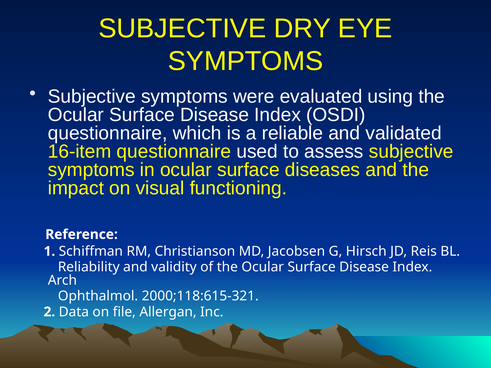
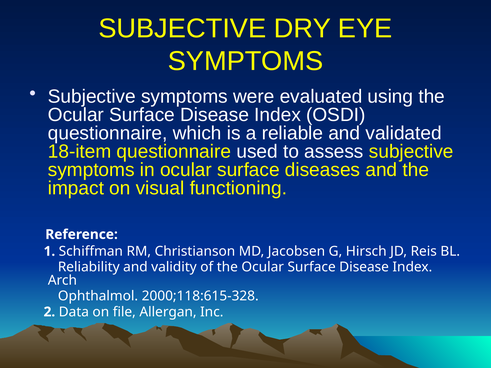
16-item: 16-item -> 18-item (80, 152)
2000;118:615-321: 2000;118:615-321 -> 2000;118:615-328 (200, 296)
